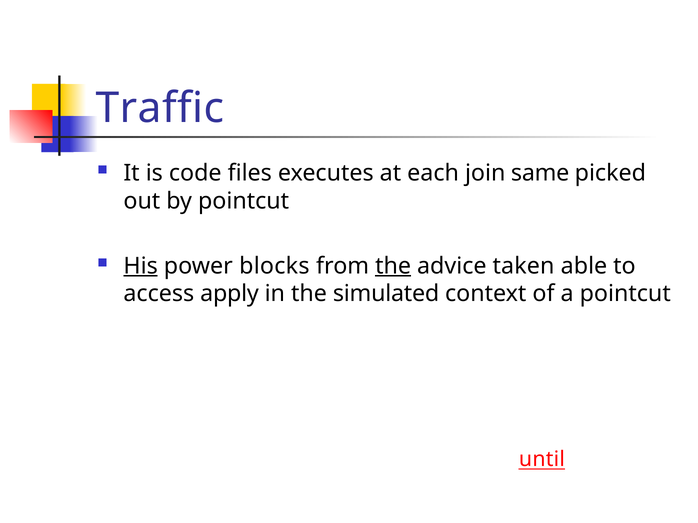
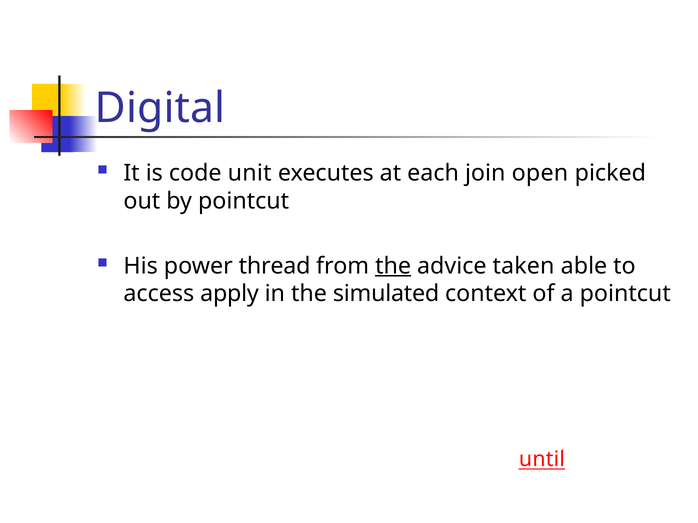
Traffic: Traffic -> Digital (160, 108)
files: files -> unit (250, 173)
same: same -> open (540, 173)
His underline: present -> none (141, 266)
blocks: blocks -> thread (275, 266)
